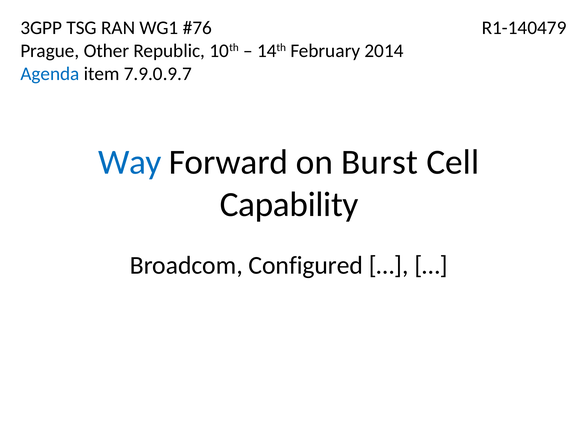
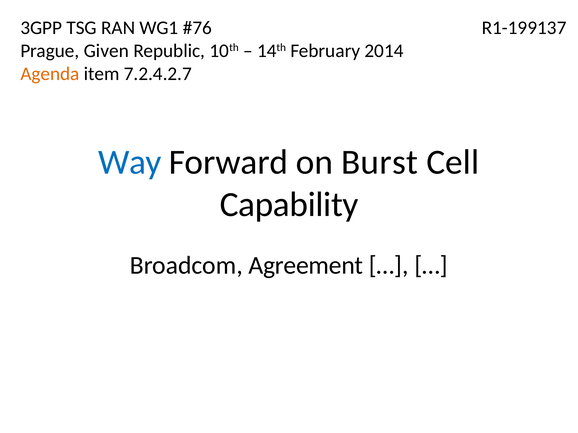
R1-140479: R1-140479 -> R1-199137 (524, 28)
Other: Other -> Given (106, 51)
Agenda colour: blue -> orange (50, 74)
7.9.0.9.7: 7.9.0.9.7 -> 7.2.4.2.7 (158, 74)
Configured: Configured -> Agreement (306, 266)
